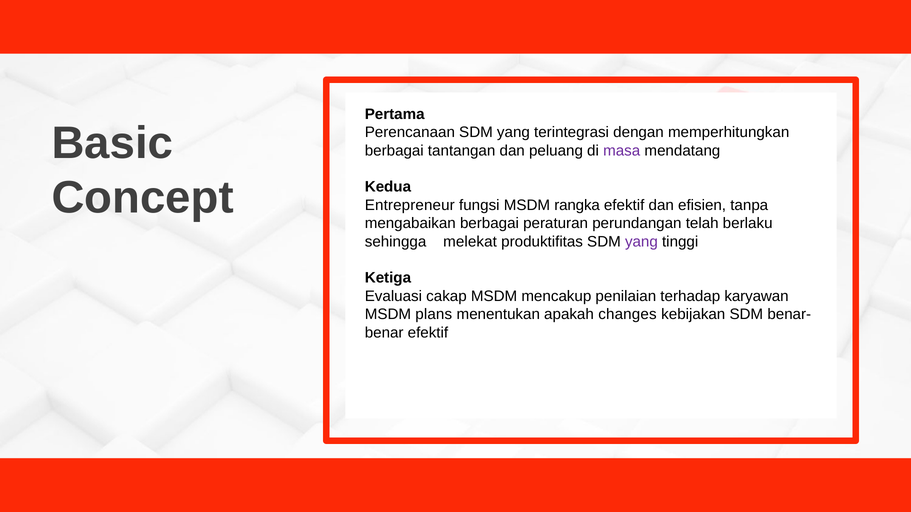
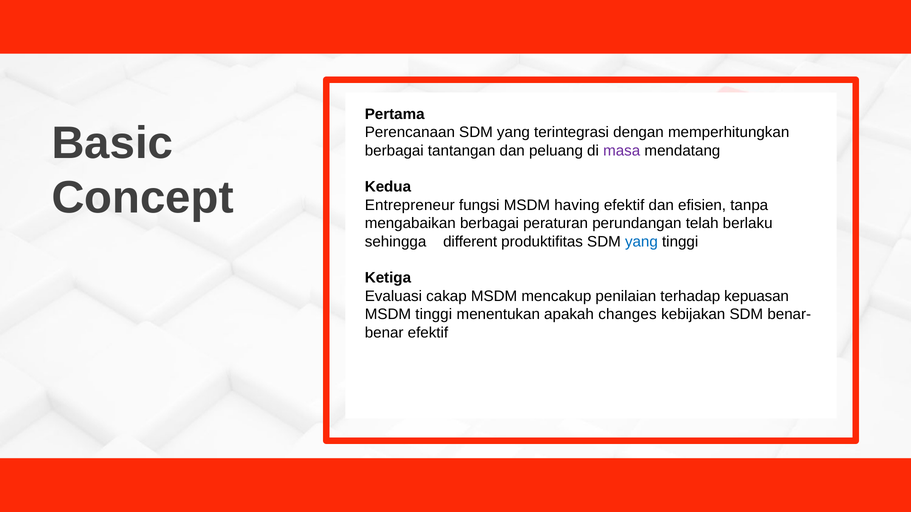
rangka: rangka -> having (577, 205)
melekat: melekat -> different (470, 242)
yang colour: purple -> blue (641, 242)
karyawan: karyawan -> kepuasan (757, 296)
MSDM plans: plans -> tinggi (434, 315)
